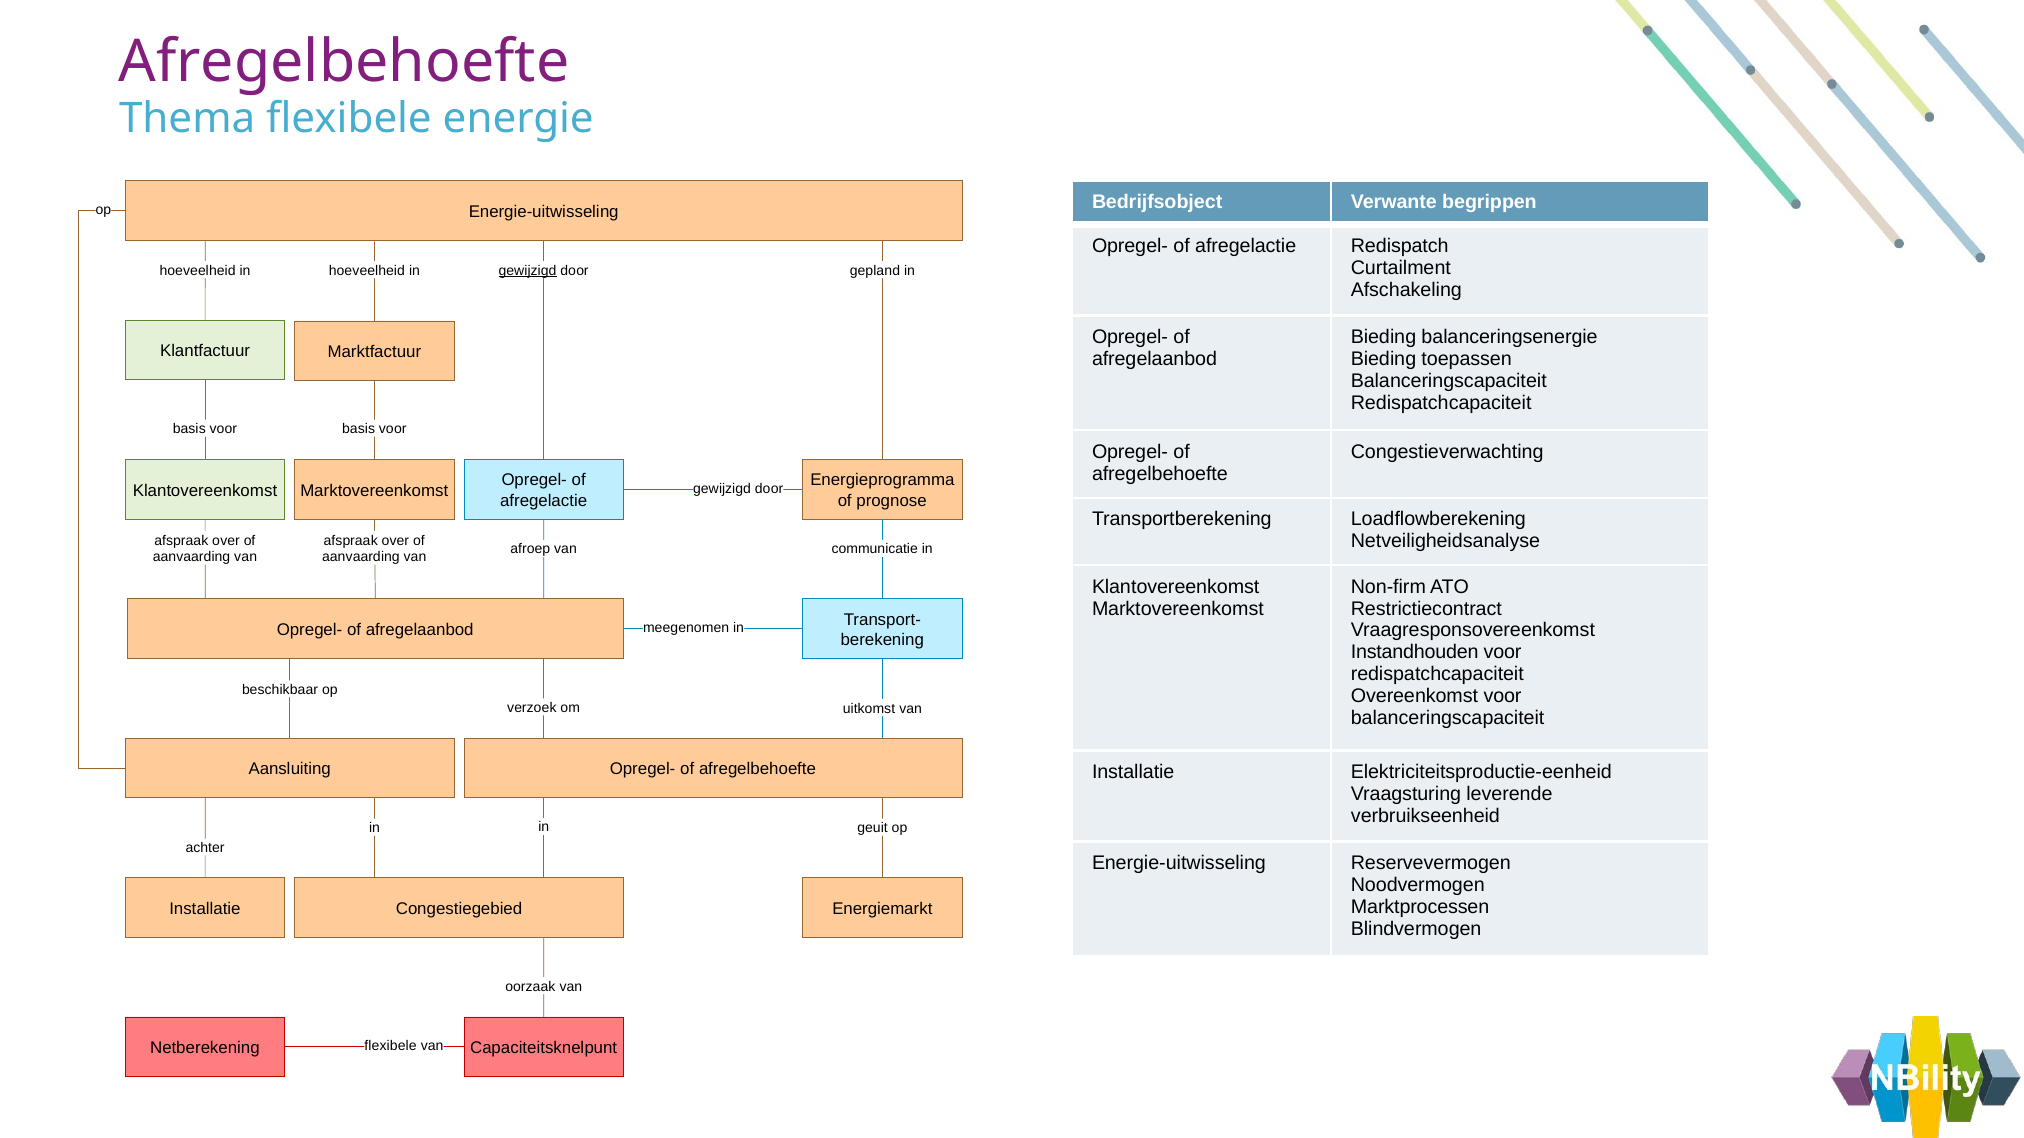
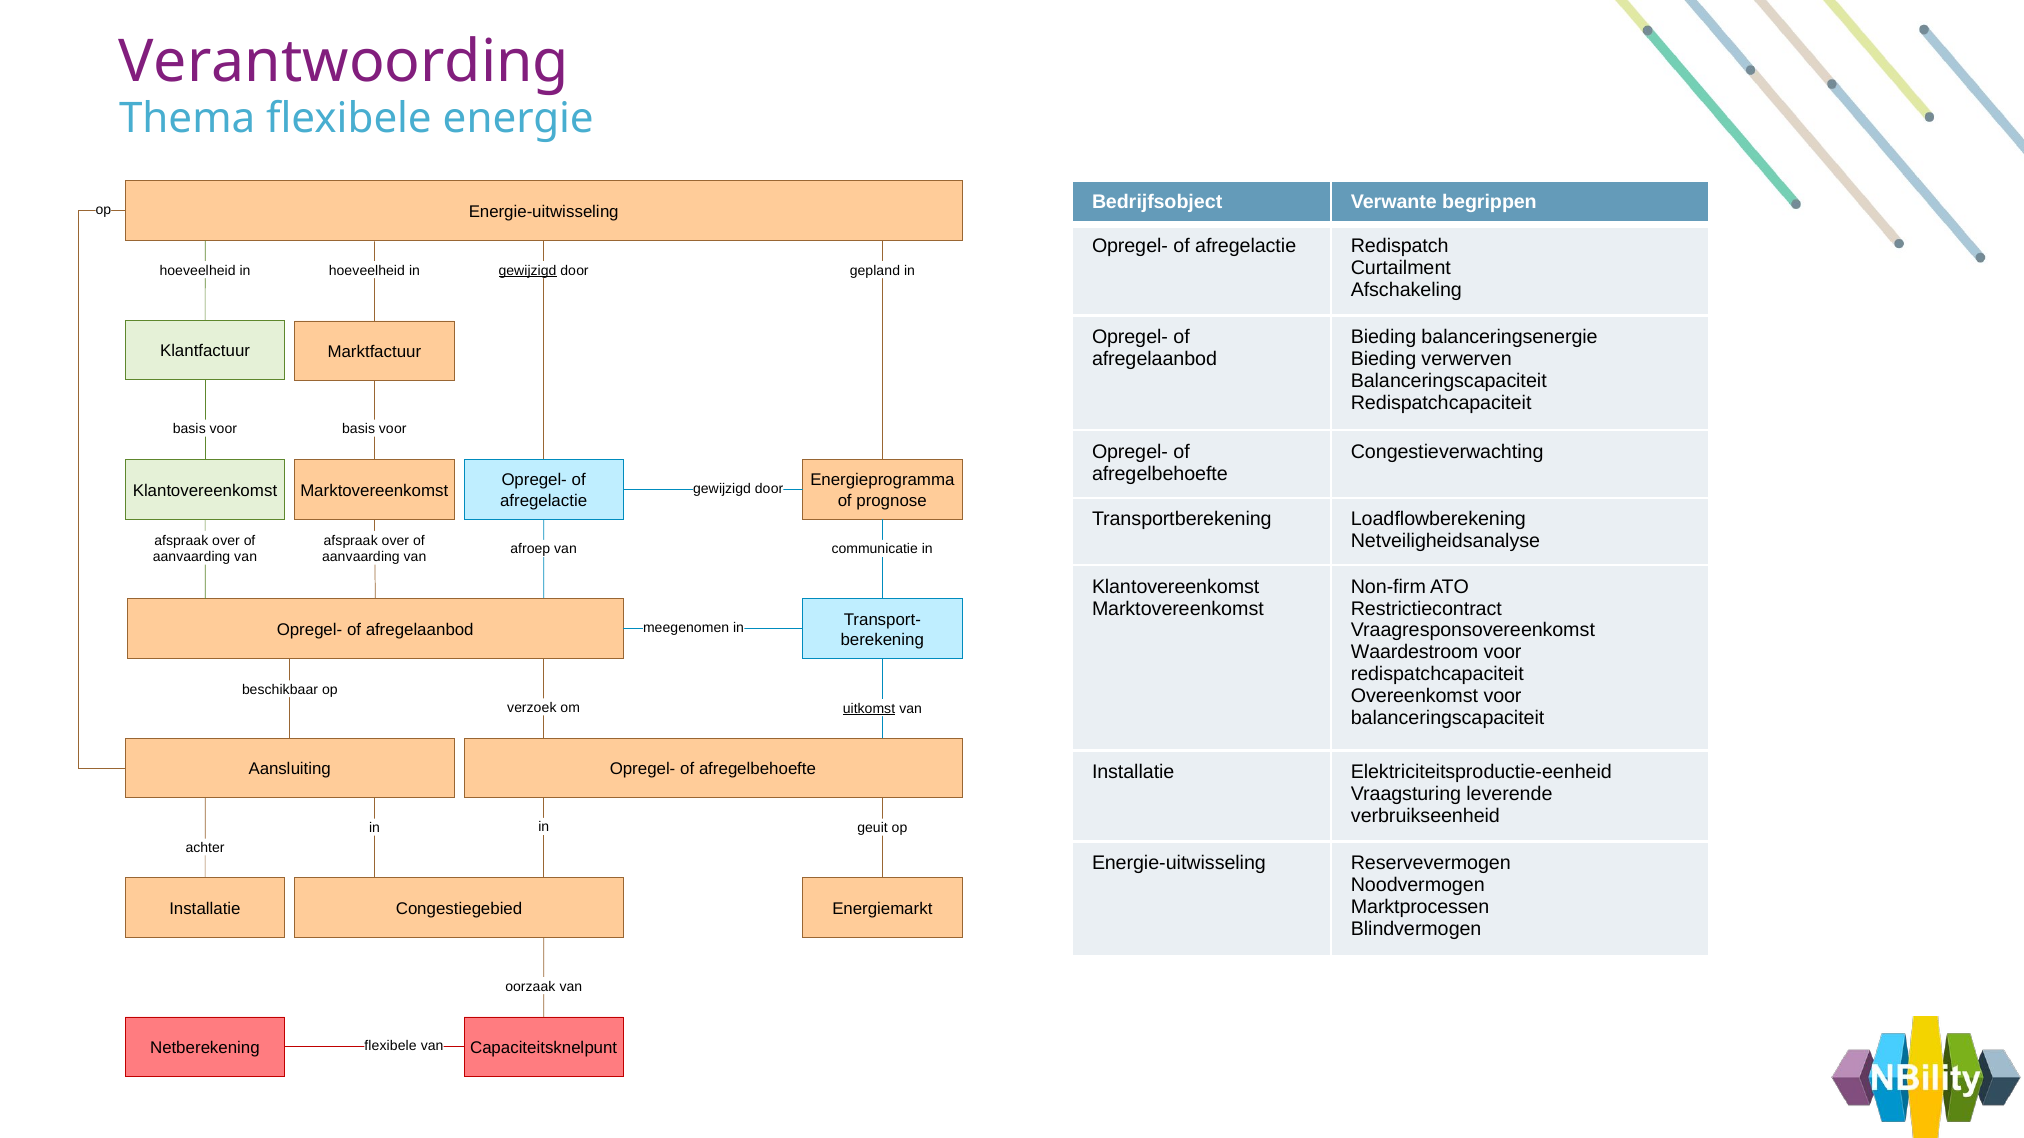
Afregelbehoefte: Afregelbehoefte -> Verantwoording (344, 62)
toepassen: toepassen -> verwerven (1467, 359)
Instandhouden: Instandhouden -> Waardestroom (1415, 653)
uitkomst underline: none -> present (869, 709)
